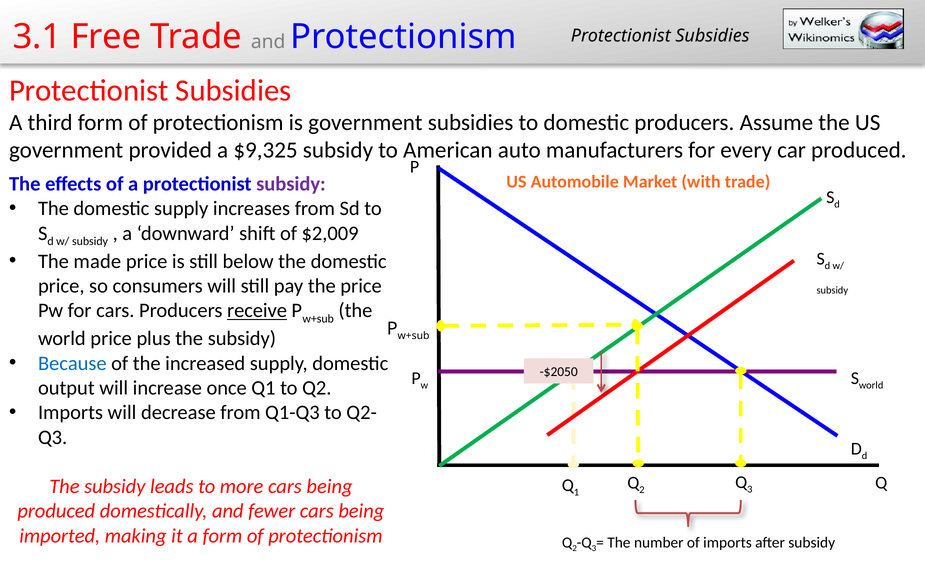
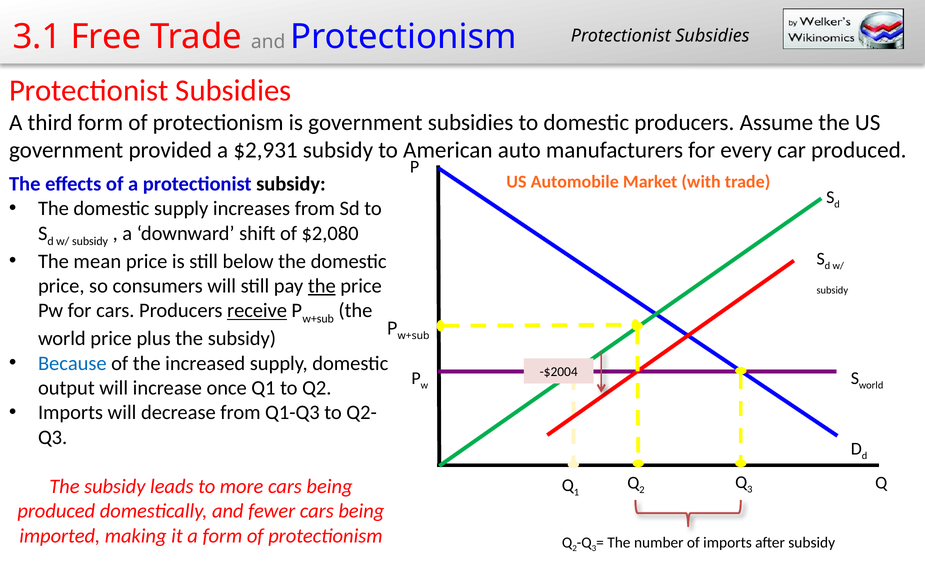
$9,325: $9,325 -> $2,931 (266, 150)
subsidy colour: purple -> black (291, 184)
$2,009: $2,009 -> $2,080 (330, 233)
made: made -> mean (97, 261)
the underline: none -> present (322, 286)
-$2050: -$2050 -> -$2004 (559, 372)
